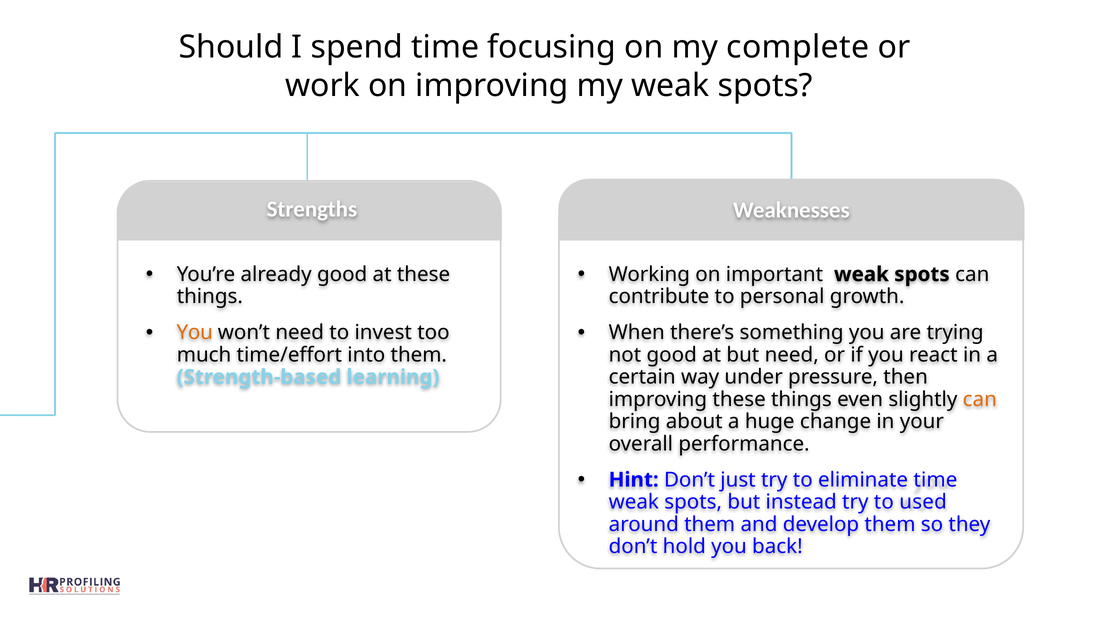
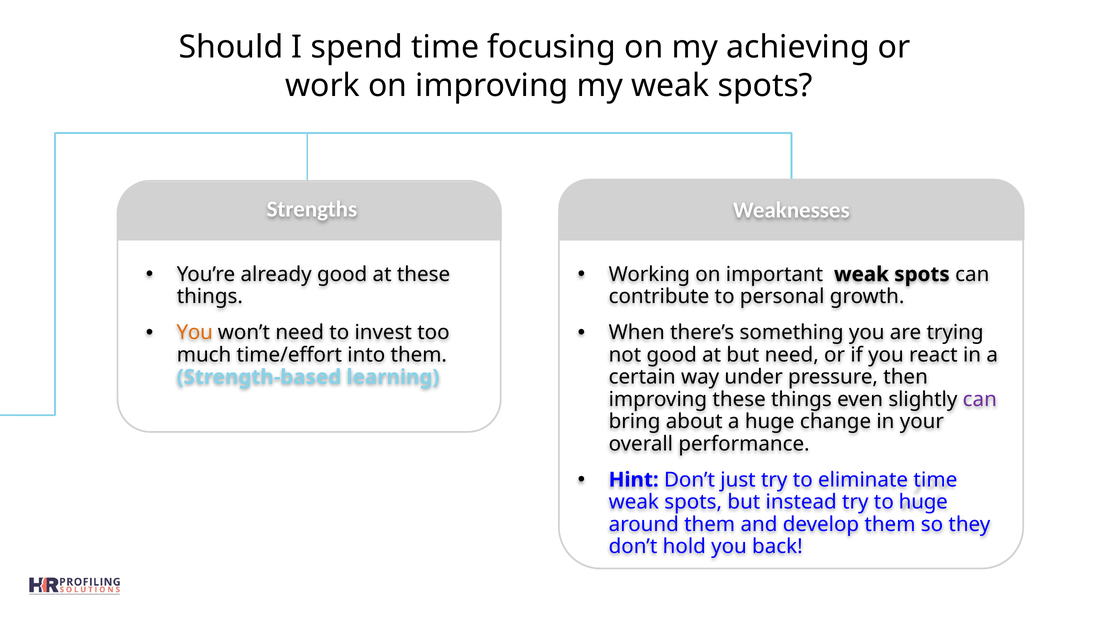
complete: complete -> achieving (798, 47)
can colour: orange -> purple (980, 399)
to used: used -> huge (923, 502)
